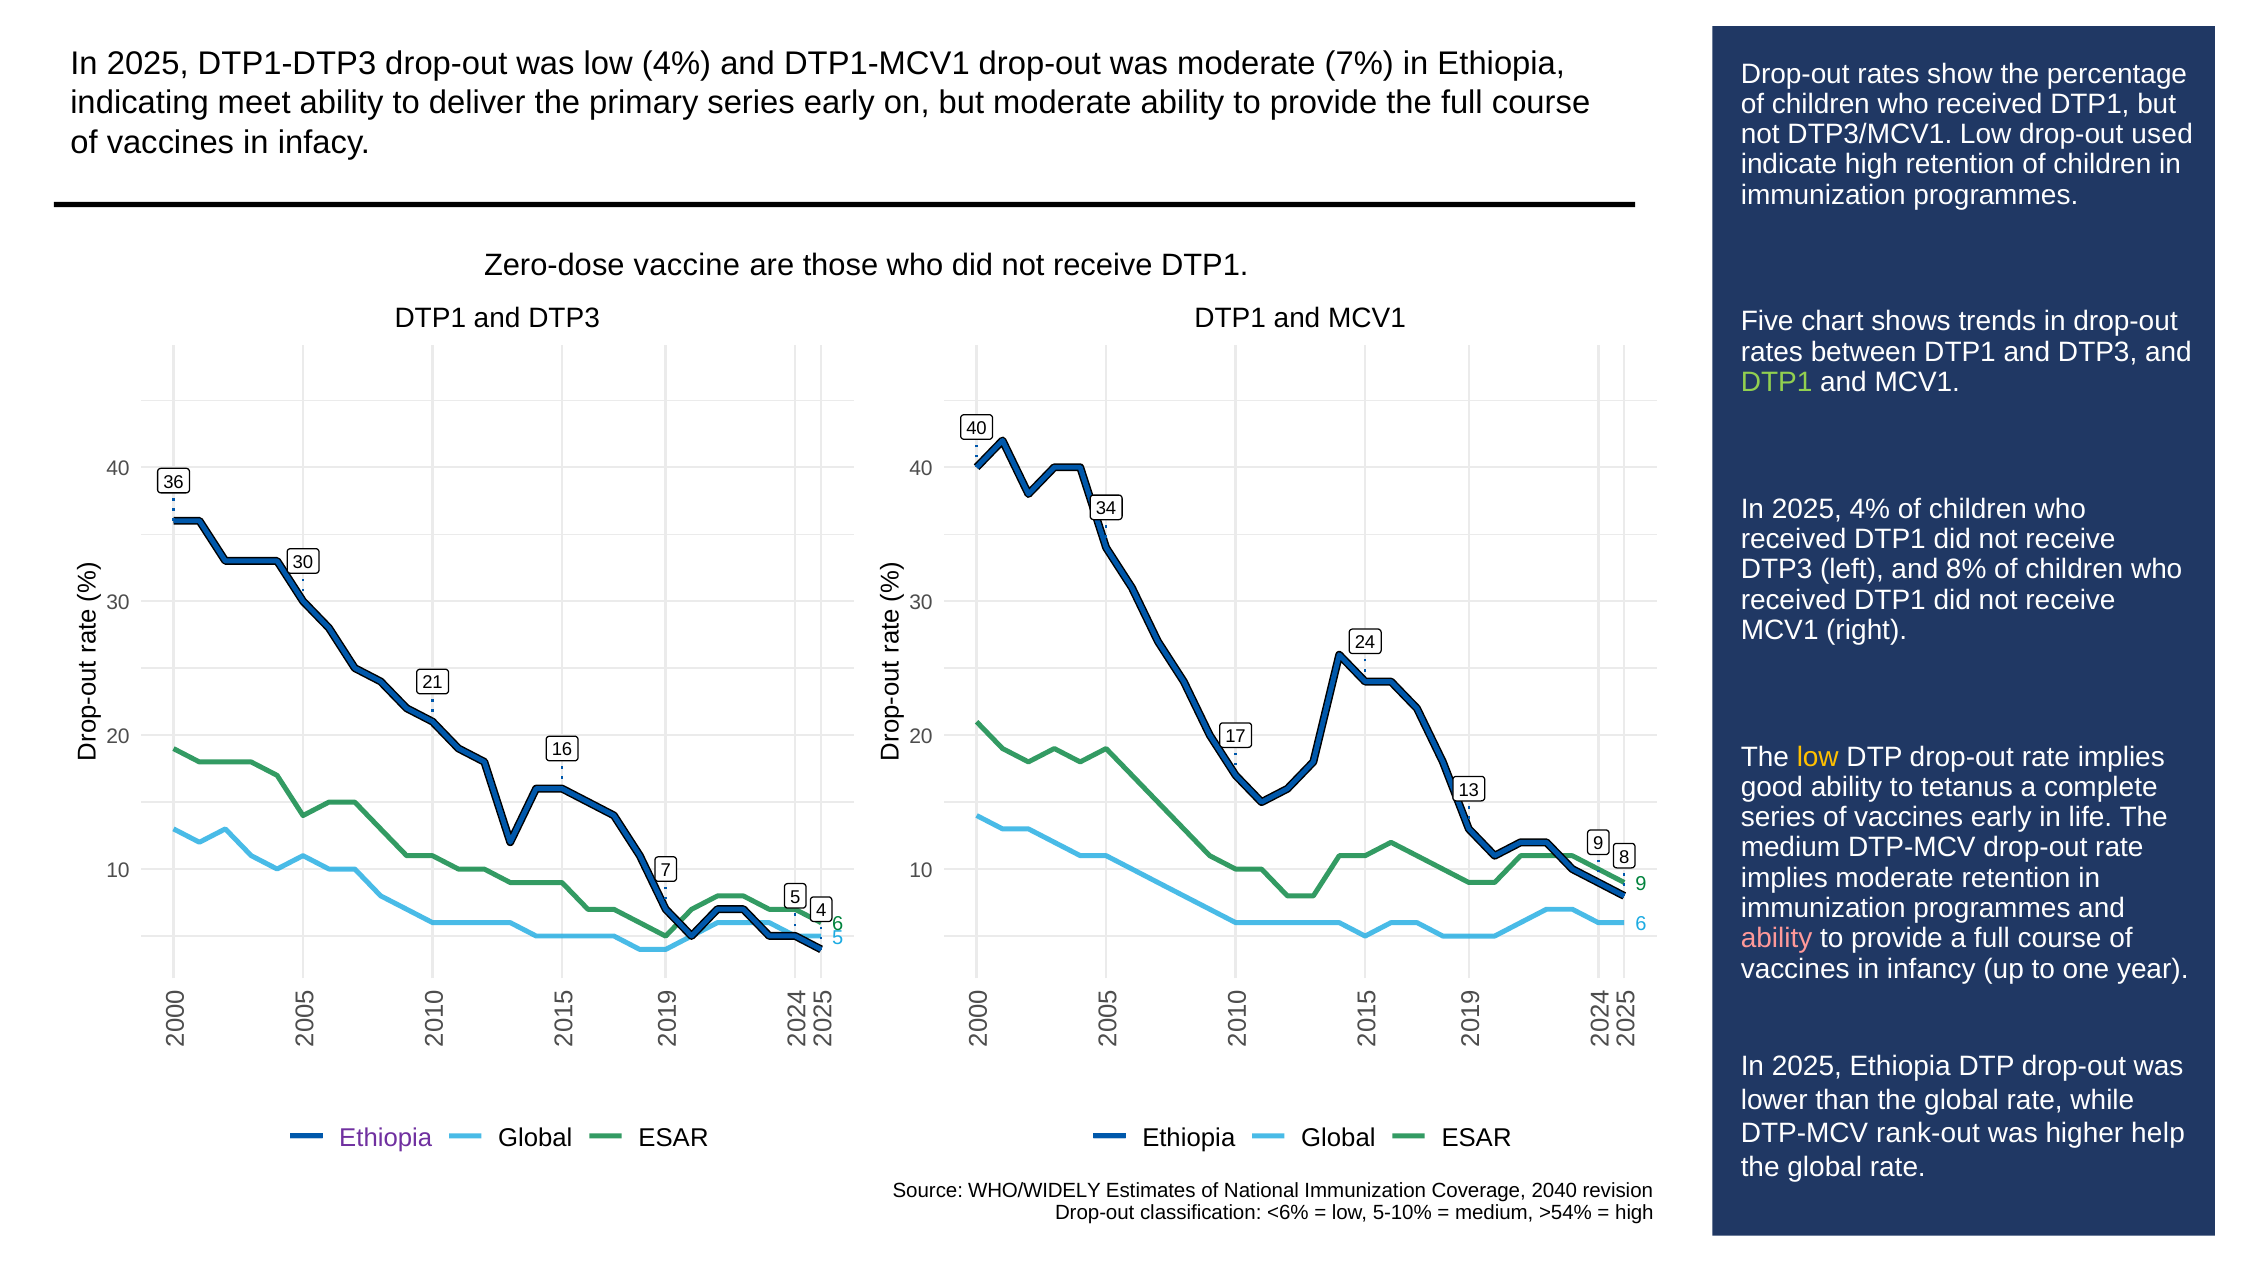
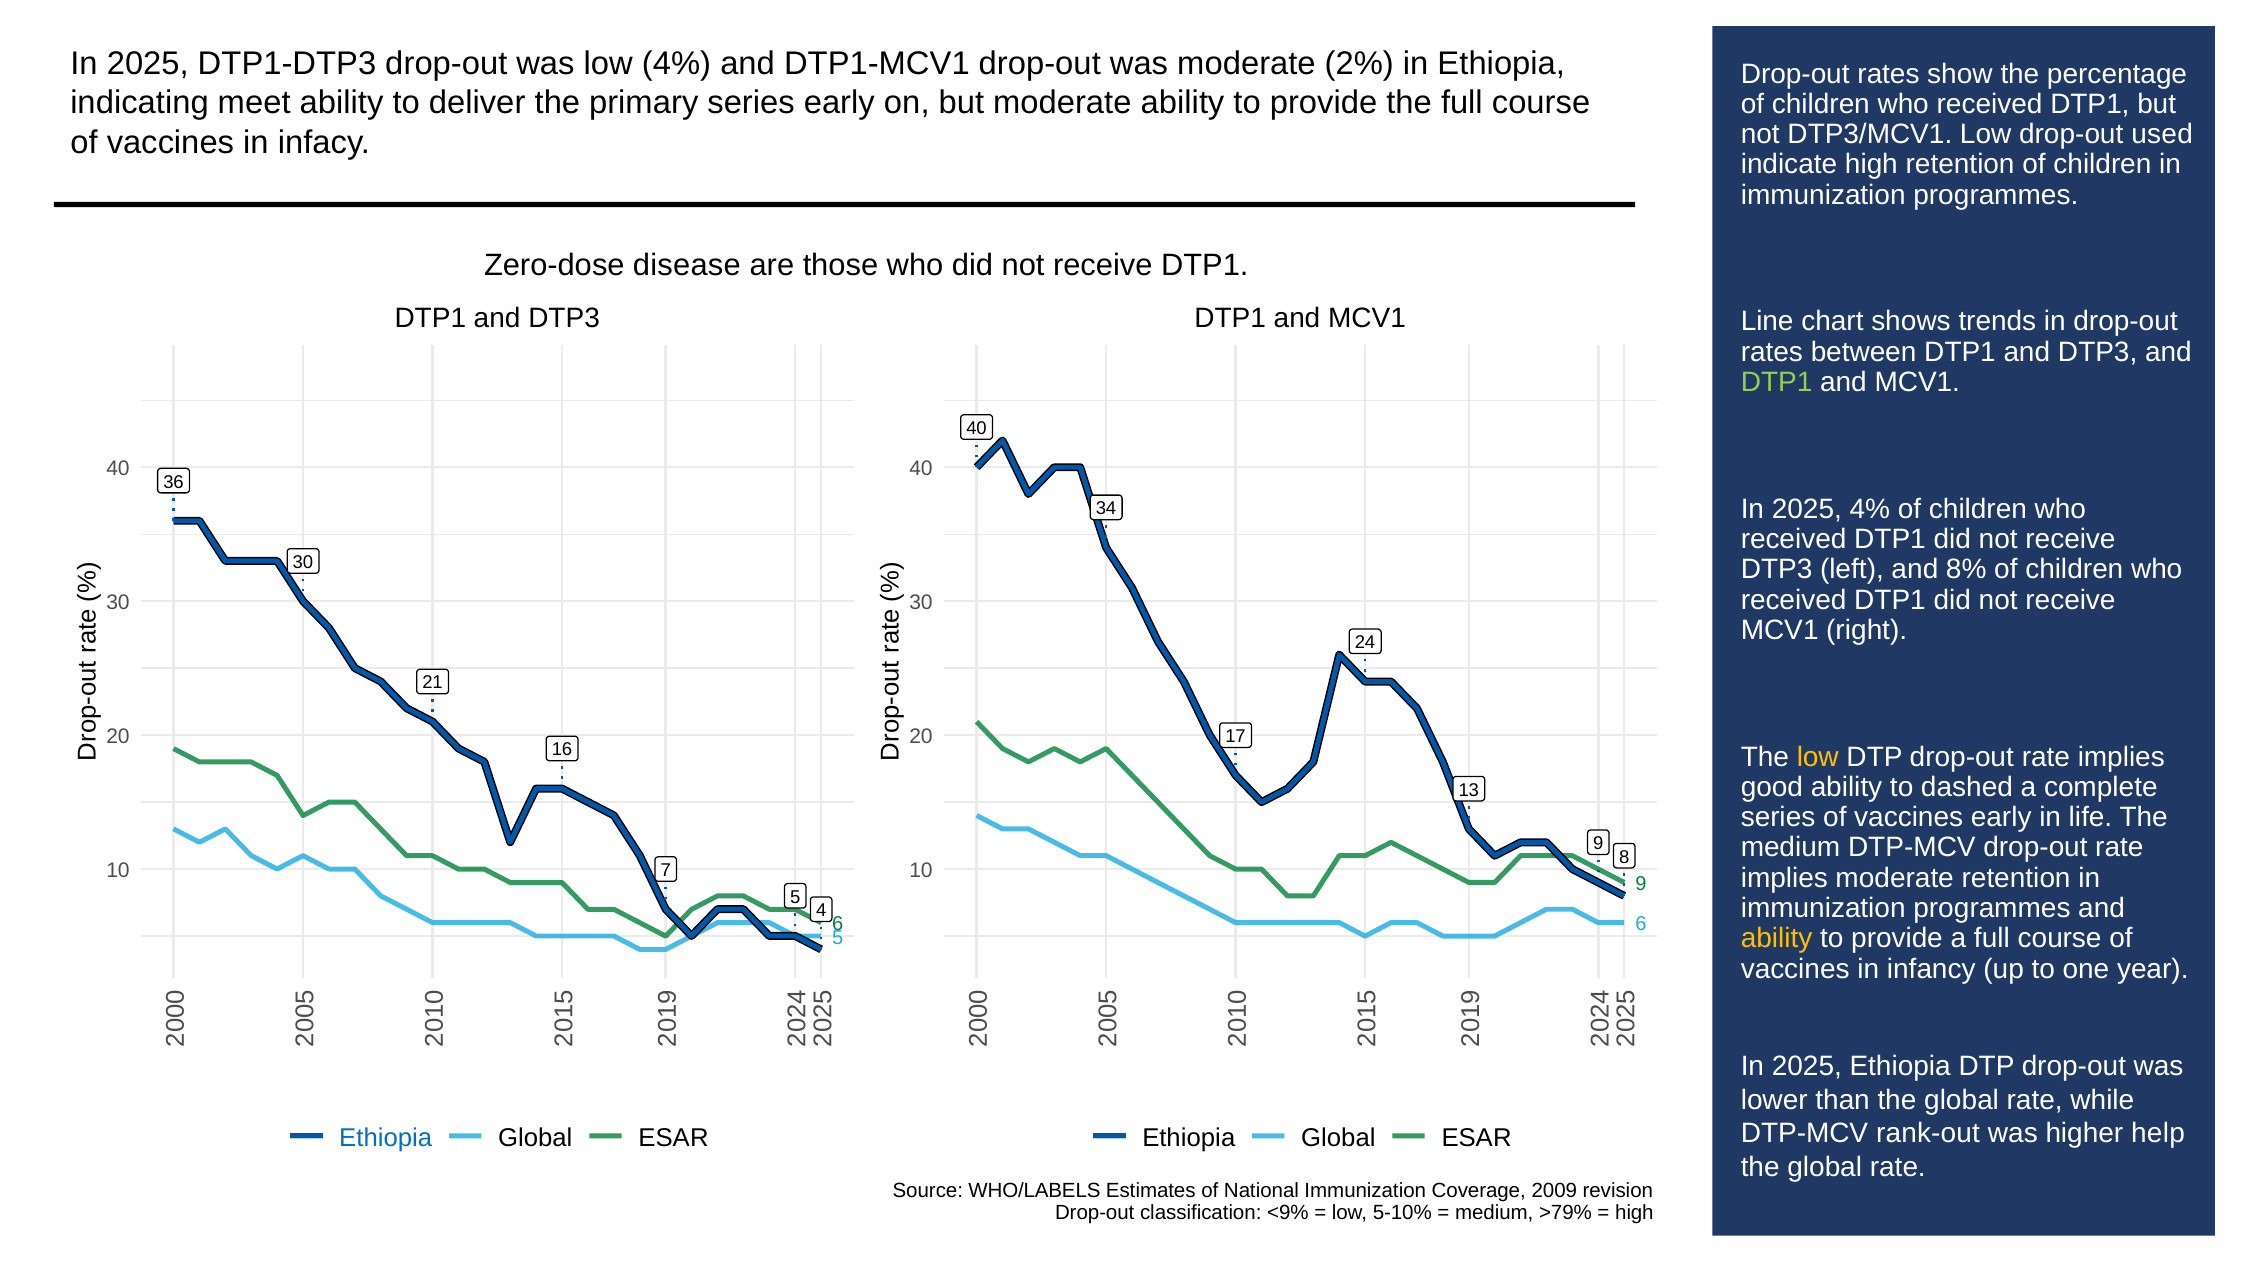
7%: 7% -> 2% (1359, 64)
vaccine: vaccine -> disease (687, 265)
Five: Five -> Line (1767, 322)
tetanus: tetanus -> dashed (1967, 787)
ability colour: pink -> yellow (1777, 938)
Ethiopia colour: purple -> blue (386, 1137)
WHO/WIDELY: WHO/WIDELY -> WHO/LABELS (1034, 1190)
2040: 2040 -> 2009 (1554, 1190)
<6%: <6% -> <9% (1288, 1212)
>54%: >54% -> >79% (1565, 1212)
